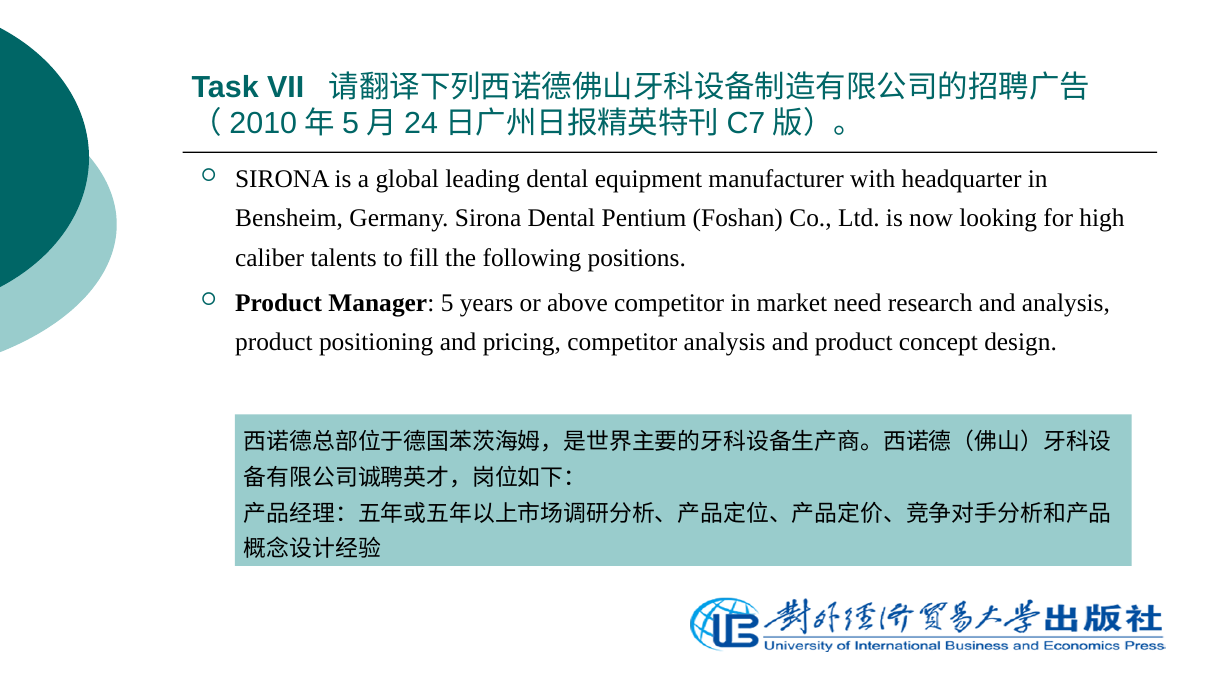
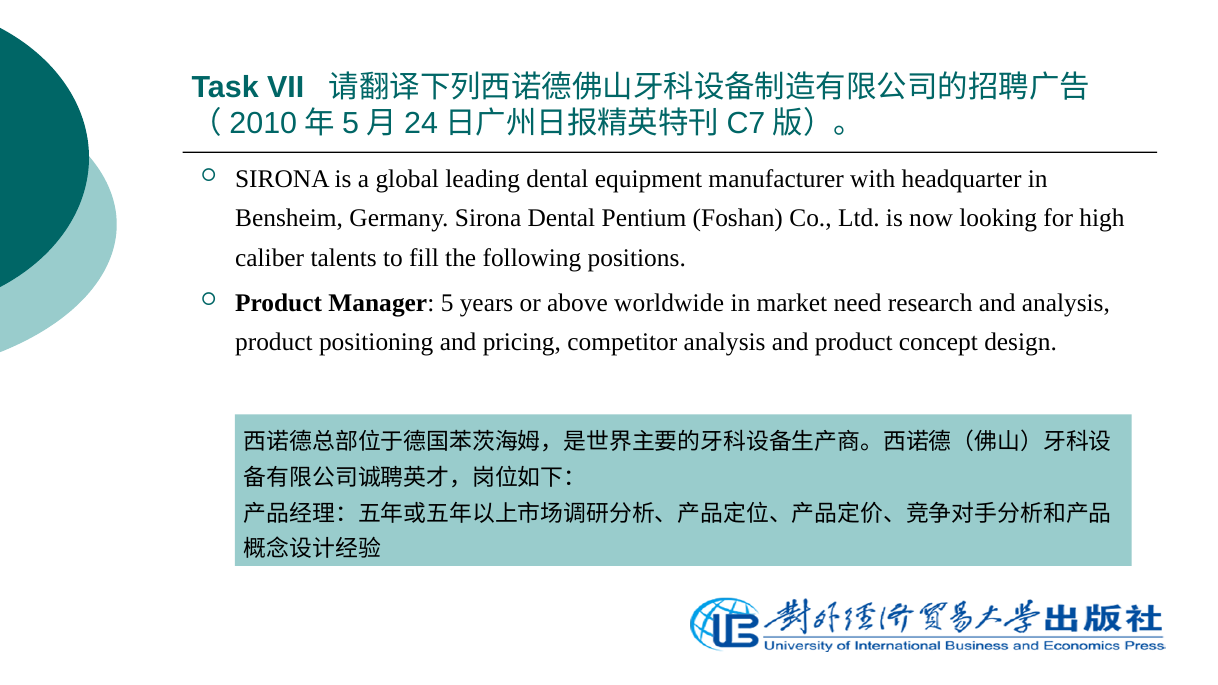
above competitor: competitor -> worldwide (669, 303)
